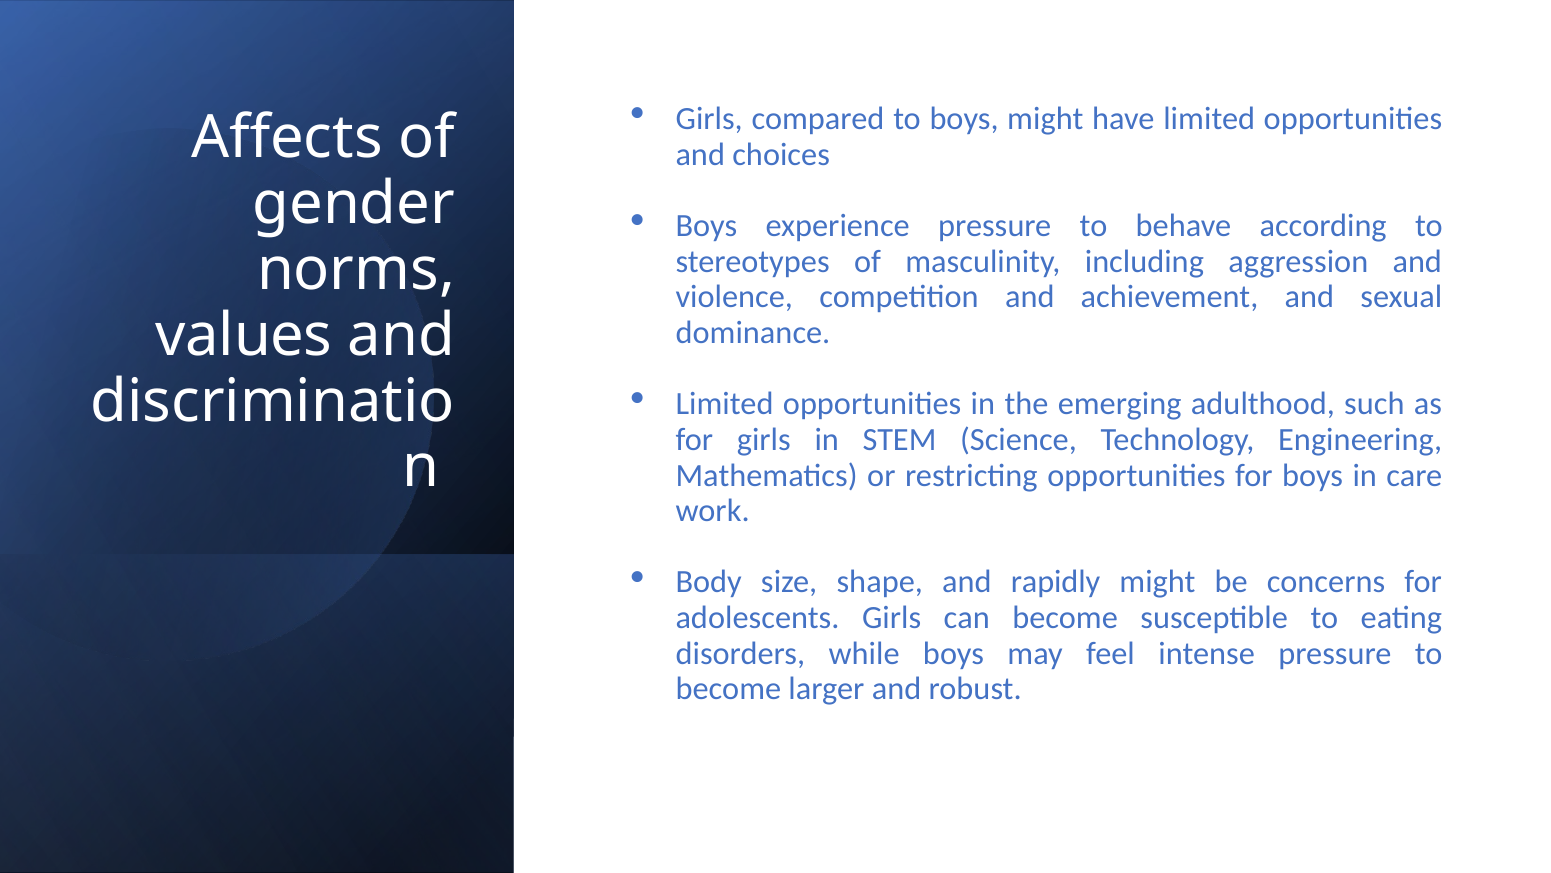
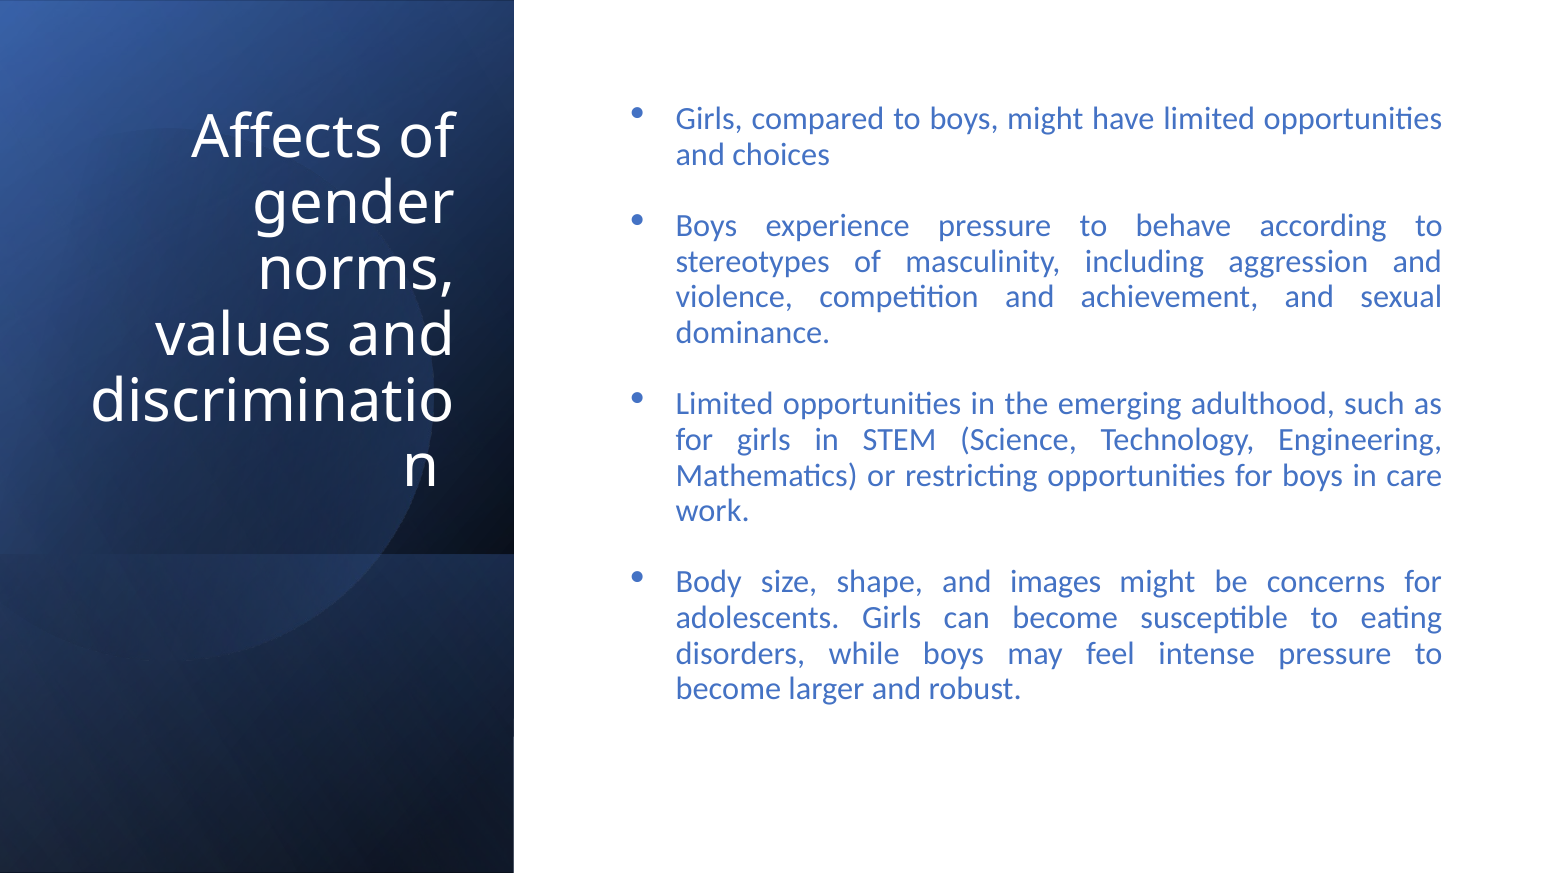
rapidly: rapidly -> images (1056, 582)
